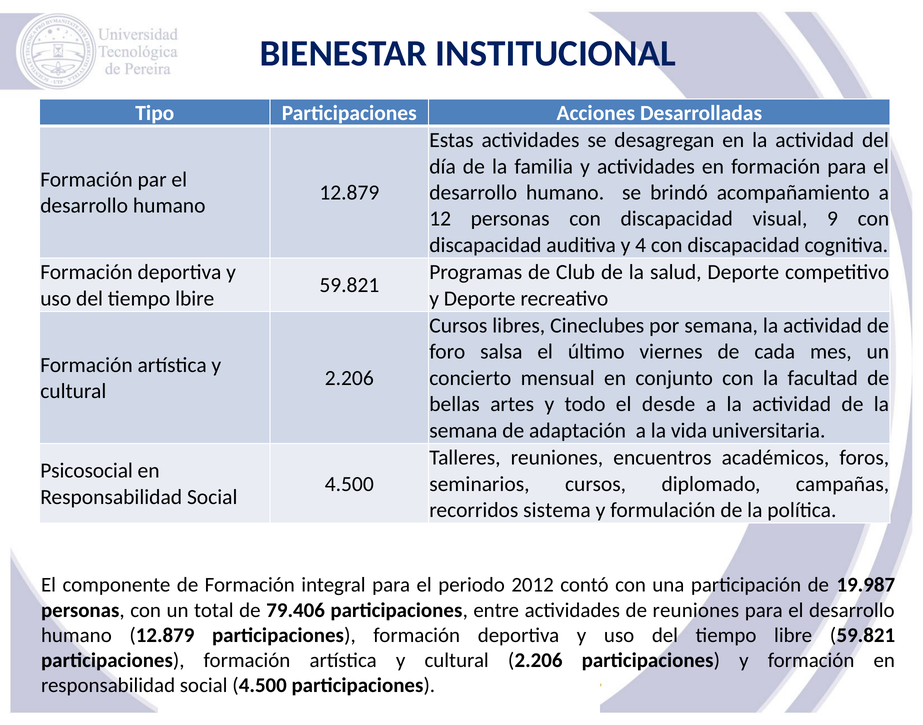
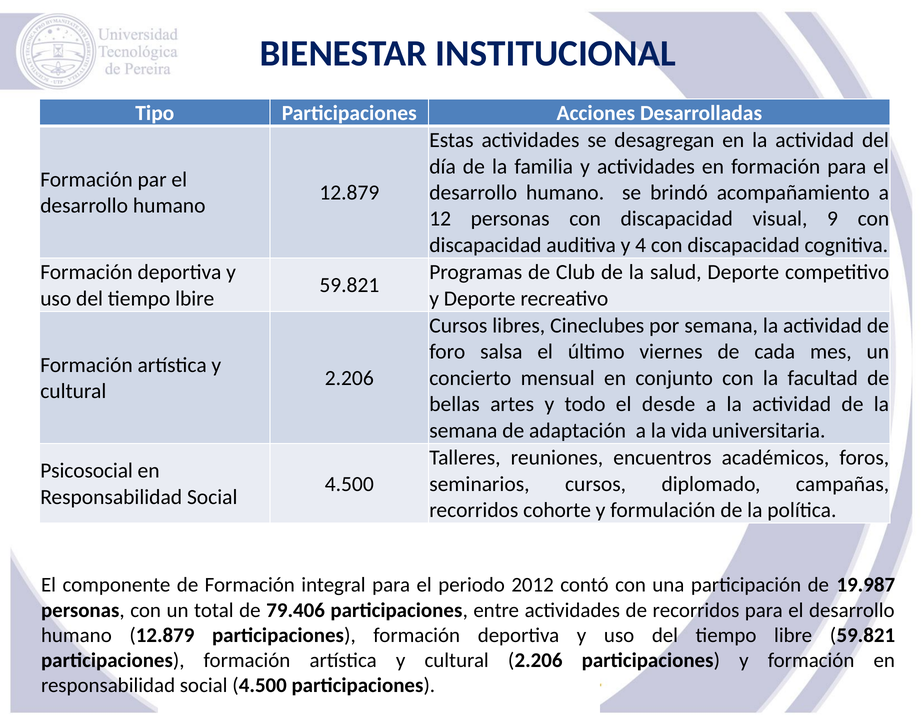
sistema: sistema -> cohorte (557, 510)
de reuniones: reuniones -> recorridos (696, 610)
